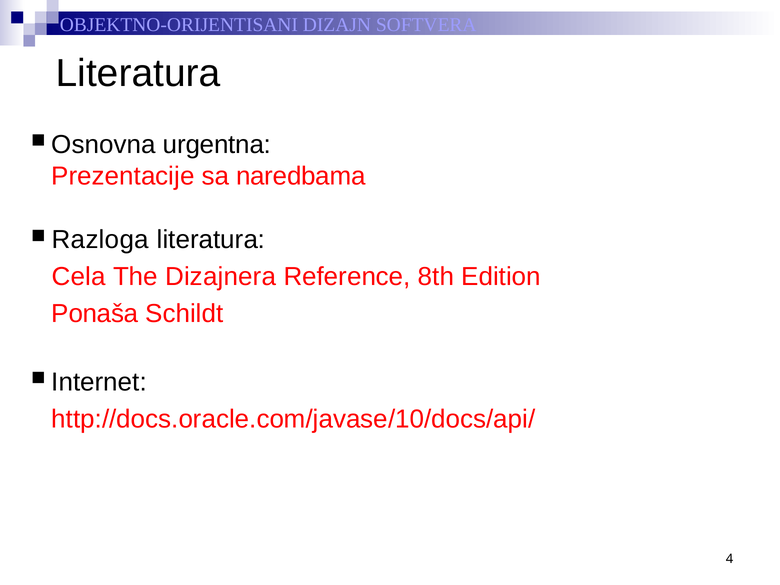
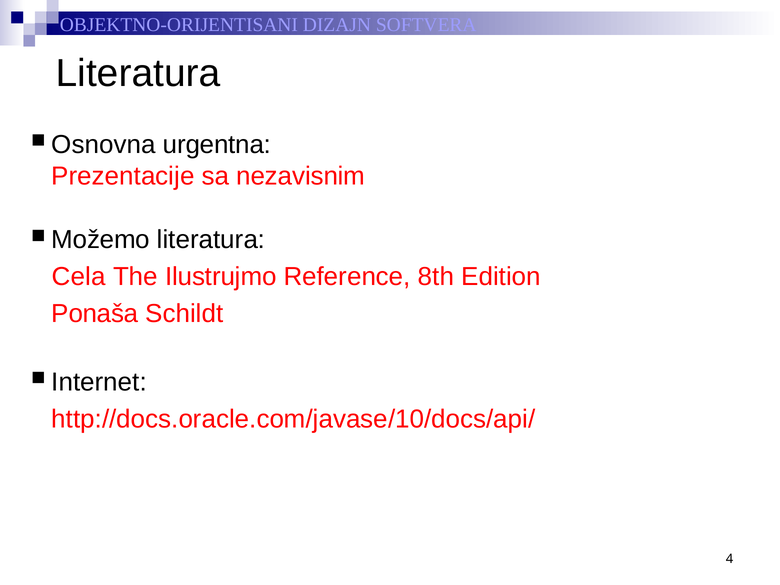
naredbama: naredbama -> nezavisnim (301, 176)
Razloga: Razloga -> Možemo (101, 240)
Dizajnera: Dizajnera -> Ilustrujmo (221, 277)
